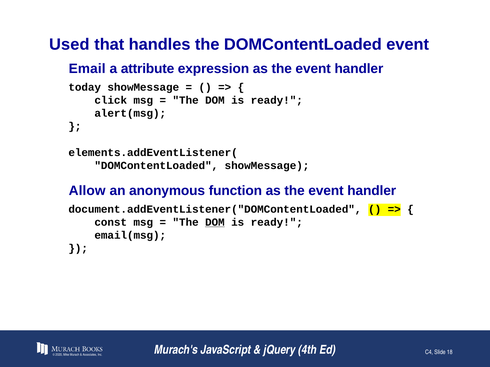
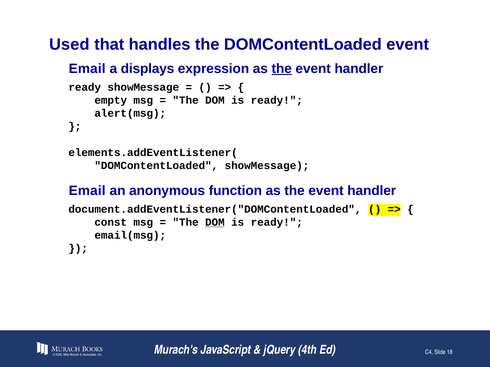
attribute: attribute -> displays (148, 69)
the underline: none -> present (282, 69)
today: today -> ready (85, 87)
click: click -> empty (111, 100)
Allow: Allow -> Email (87, 191)
